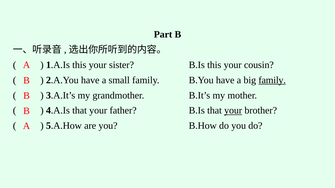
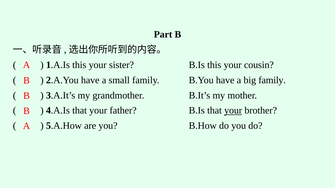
family underline: present -> none (272, 80)
